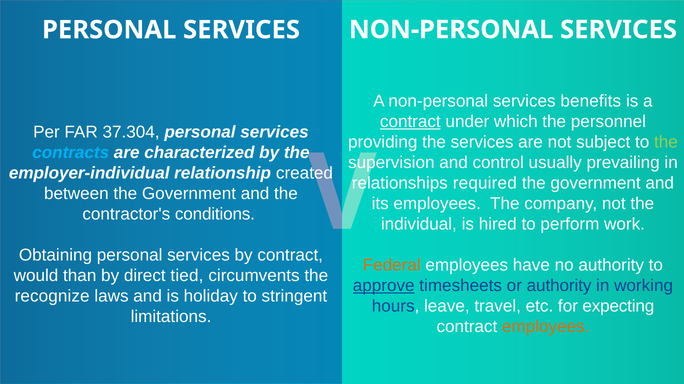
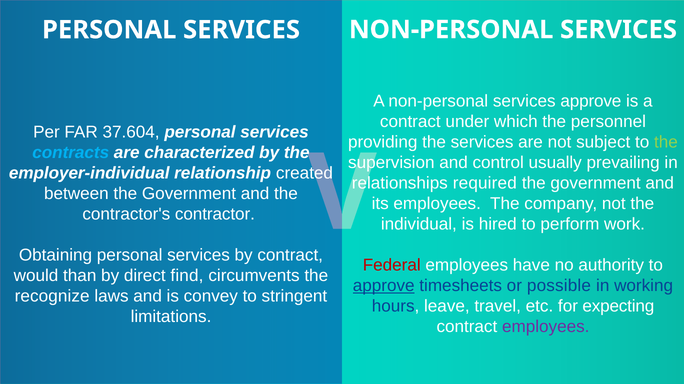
services benefits: benefits -> approve (591, 101)
contract underline: present -> none (410, 122)
37.304: 37.304 -> 37.604 (131, 133)
conditions: conditions -> contractor (215, 215)
Federal colour: orange -> red (392, 266)
tied: tied -> find (187, 276)
or authority: authority -> possible (559, 286)
holiday: holiday -> convey (211, 297)
employees colour: orange -> purple (546, 327)
